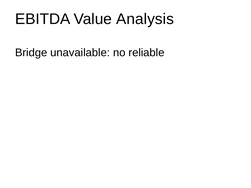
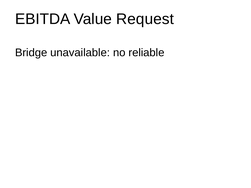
Analysis: Analysis -> Request (145, 19)
